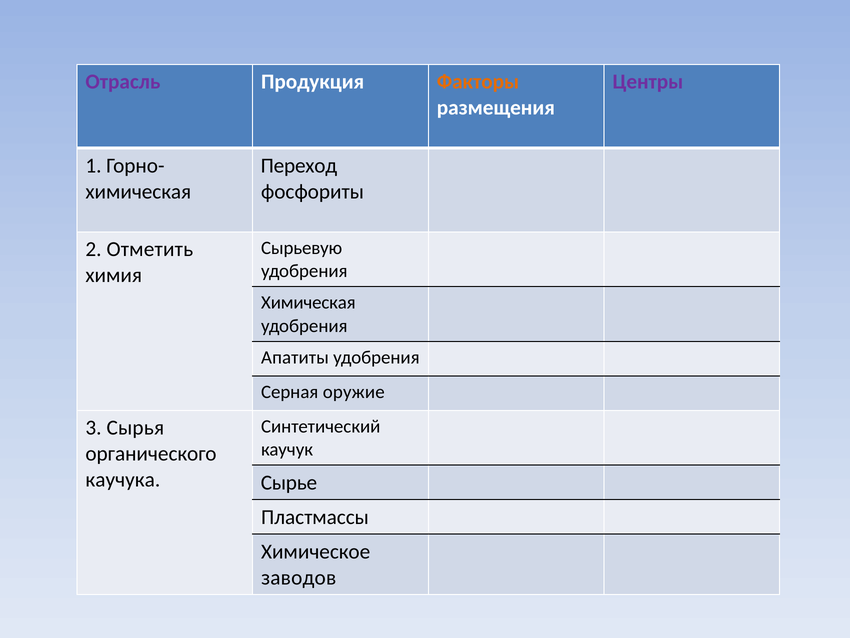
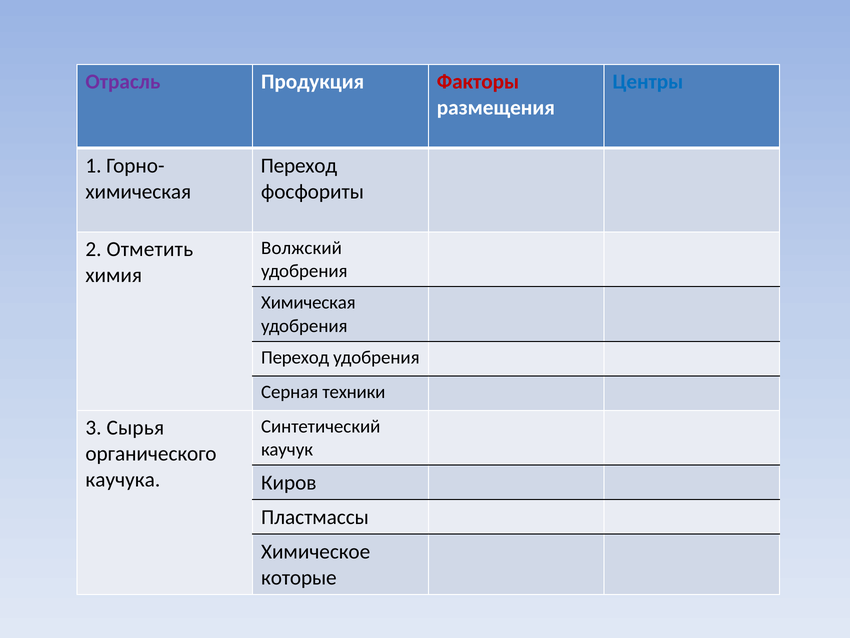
Факторы colour: orange -> red (478, 82)
Центры colour: purple -> blue (648, 82)
Сырьевую: Сырьевую -> Волжский (302, 248)
Апатиты: Апатиты -> Переход (295, 357)
оружие: оружие -> техники (354, 392)
Сырье: Сырье -> Киров (289, 482)
заводов: заводов -> которые (299, 577)
